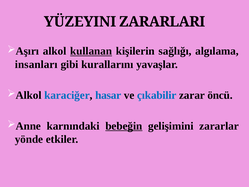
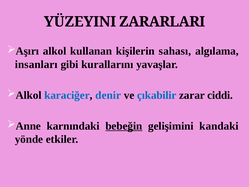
kullanan underline: present -> none (91, 51)
sağlığı: sağlığı -> sahası (175, 51)
hasar: hasar -> denir (108, 95)
öncü: öncü -> ciddi (220, 95)
zararlar: zararlar -> kandaki (219, 126)
